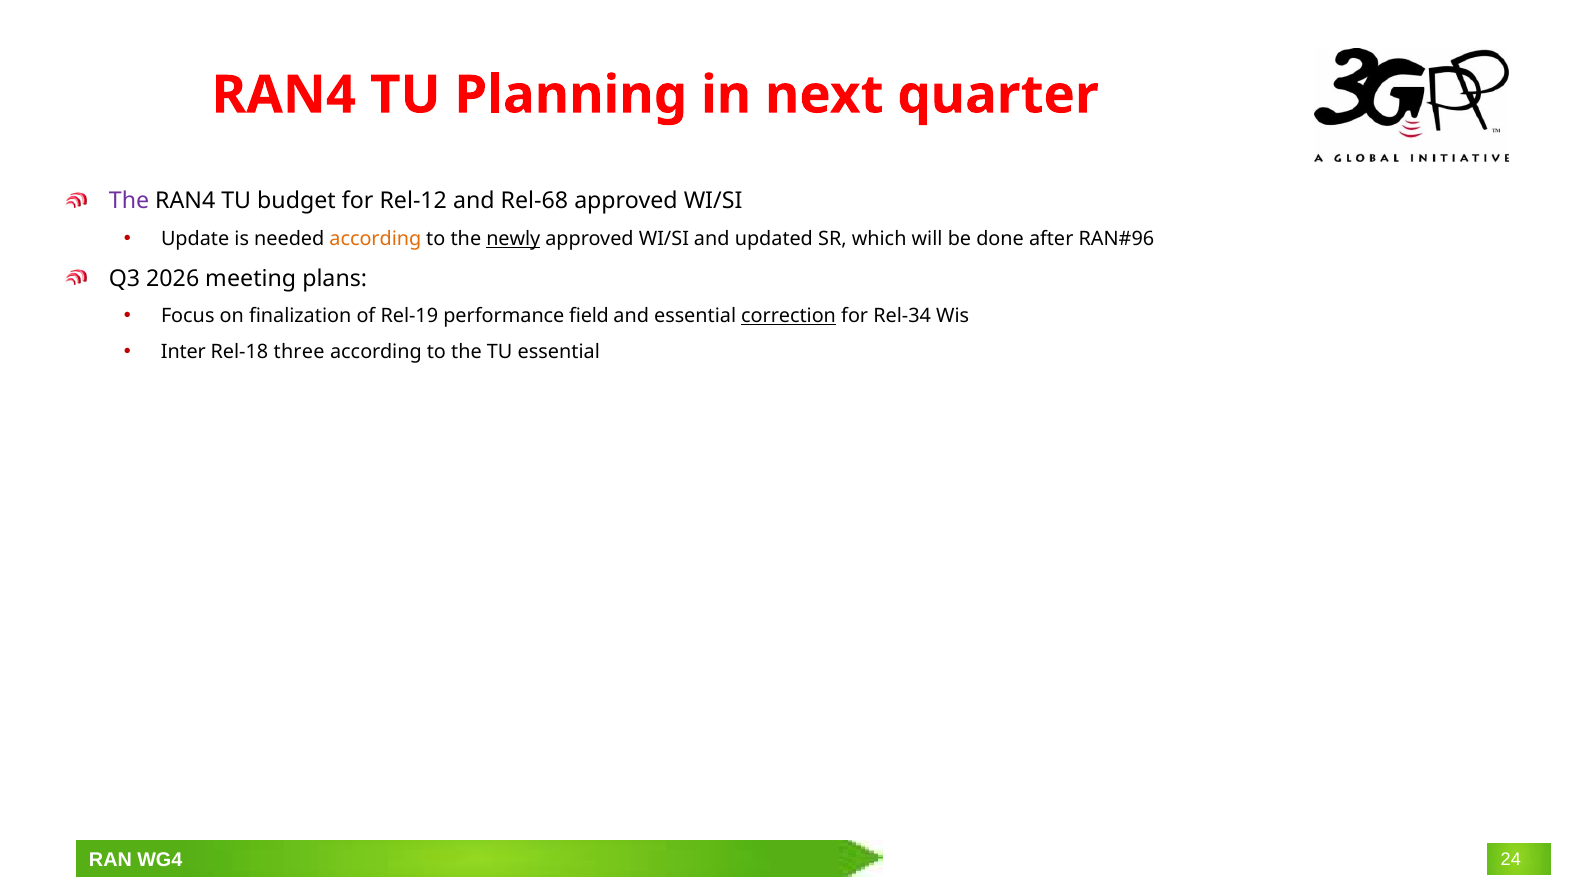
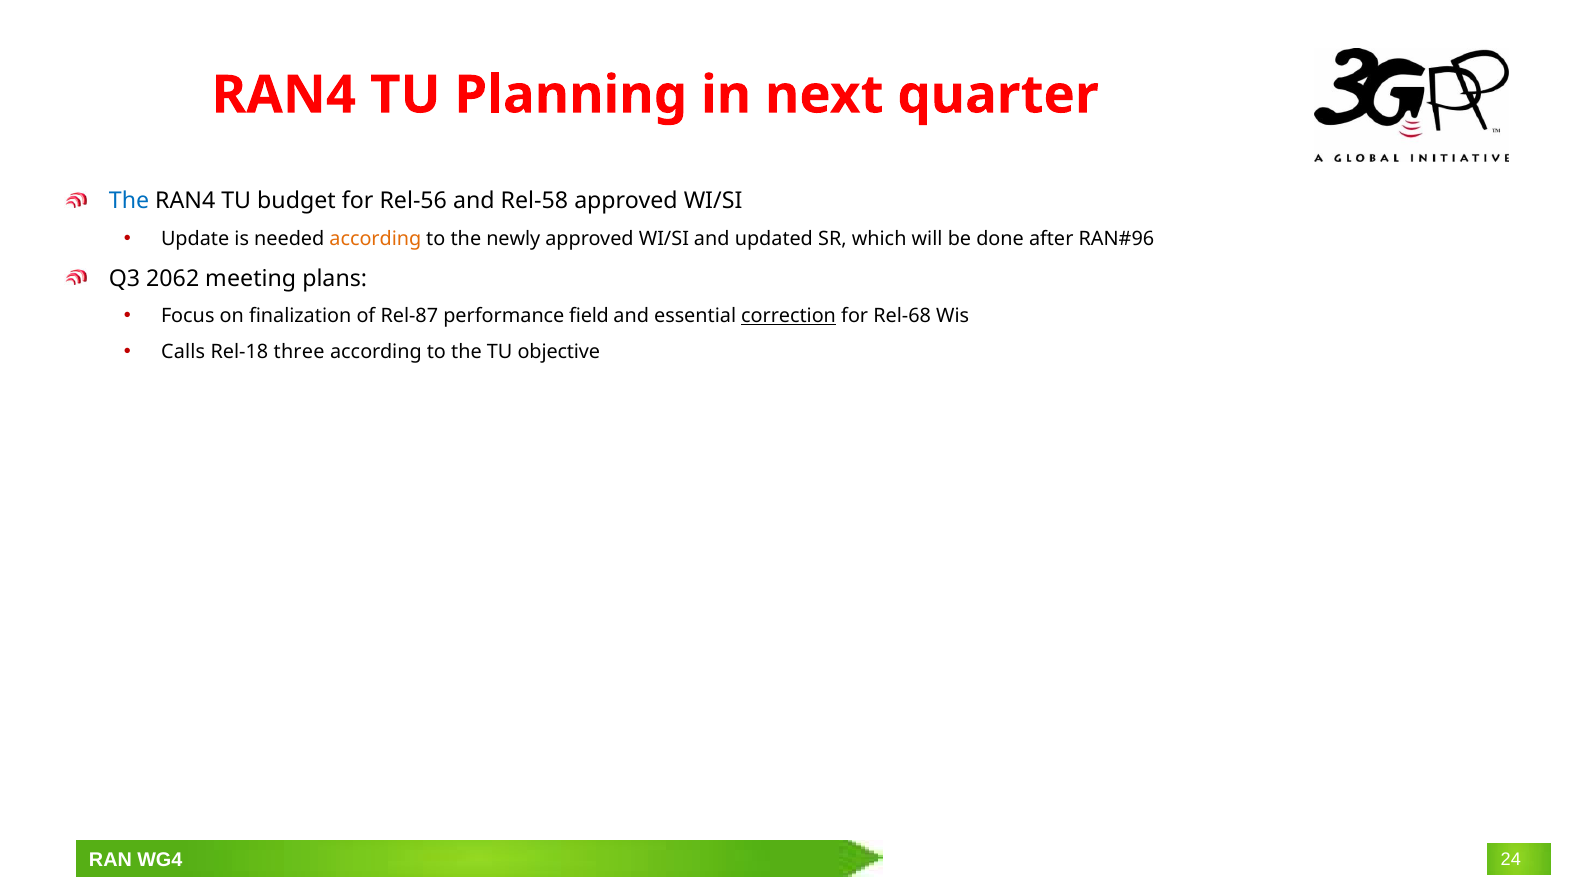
The colour: purple -> blue (129, 201)
Rel-12: Rel-12 -> Rel-56 (413, 201)
Rel-68: Rel-68 -> Rel-58 (534, 201)
newly underline: present -> none (513, 239)
2026: 2026 -> 2062 (173, 279)
Rel-19: Rel-19 -> Rel-87 (409, 316)
Rel-34: Rel-34 -> Rel-68 (902, 316)
Inter: Inter -> Calls (183, 352)
TU essential: essential -> objective (559, 352)
